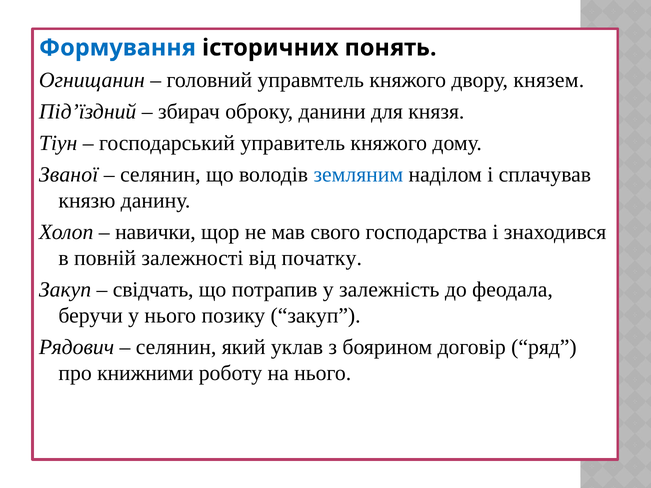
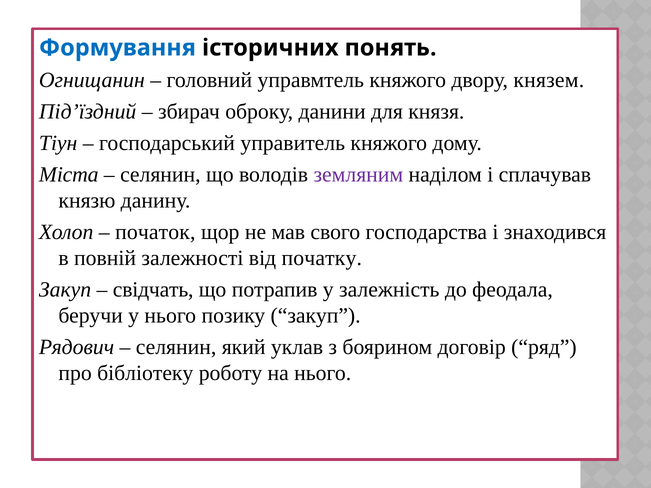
Званої: Званої -> Міста (69, 175)
земляним colour: blue -> purple (358, 175)
навички: навички -> початок (155, 232)
книжними: книжними -> бібліотеку (145, 373)
